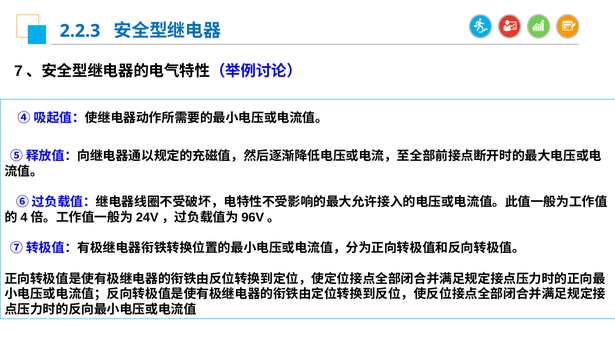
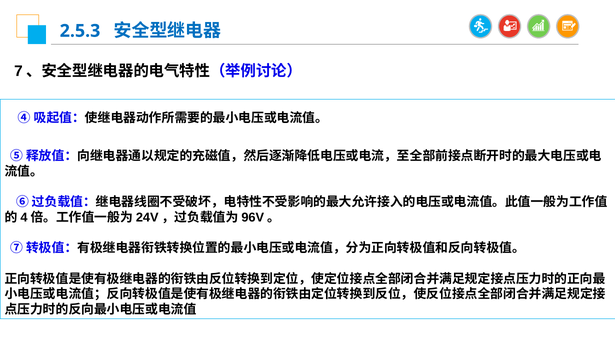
2.2.3: 2.2.3 -> 2.5.3 (80, 31)
